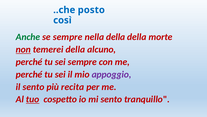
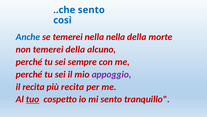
..che posto: posto -> sento (91, 10)
Anche colour: green -> blue (28, 37)
se sempre: sempre -> temerei (68, 37)
nella della: della -> nella (116, 37)
non underline: present -> none (23, 49)
il sento: sento -> recita (34, 86)
